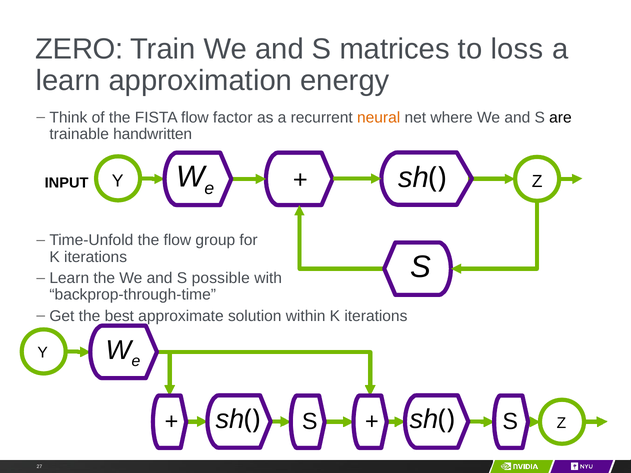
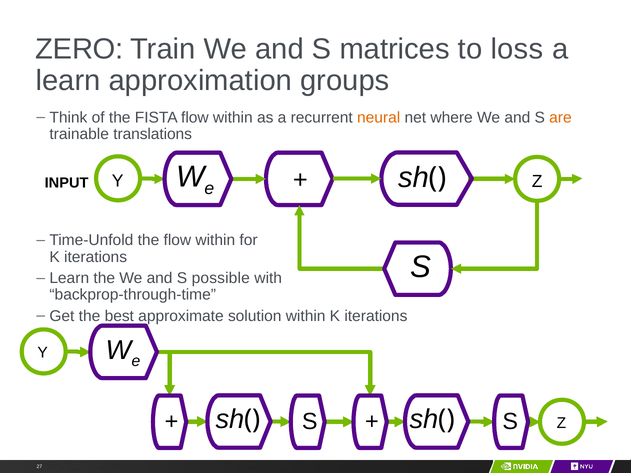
energy: energy -> groups (345, 81)
FISTA flow factor: factor -> within (233, 118)
are colour: black -> orange (560, 118)
handwritten: handwritten -> translations (153, 134)
the flow group: group -> within (215, 240)
